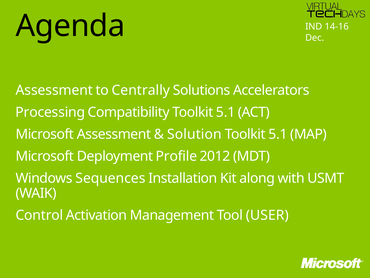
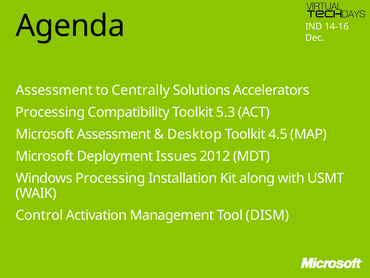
Compatibility Toolkit 5.1: 5.1 -> 5.3 (226, 112)
Solution: Solution -> Desktop (194, 134)
5.1: 5.1 -> 4.5 (278, 134)
Profile: Profile -> Issues (176, 156)
Windows Sequences: Sequences -> Processing (110, 178)
USER: USER -> DISM (267, 215)
